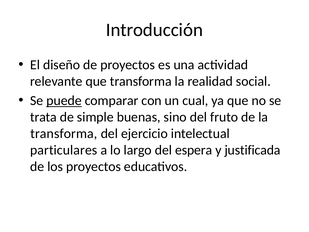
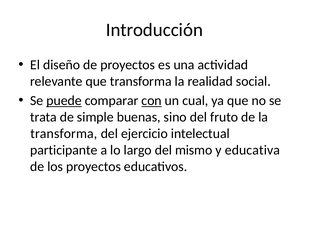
con underline: none -> present (152, 101)
particulares: particulares -> participante (64, 150)
espera: espera -> mismo (194, 150)
justificada: justificada -> educativa (252, 150)
